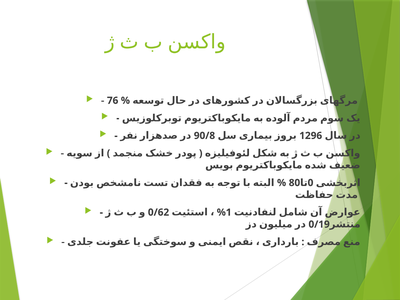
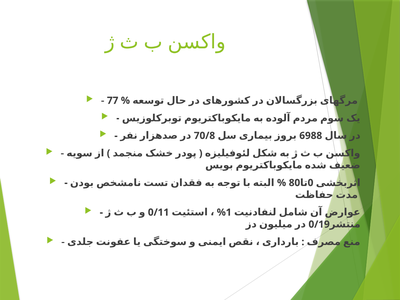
76: 76 -> 77 (113, 101)
90/8: 90/8 -> 70/8 (204, 136)
1296: 1296 -> 6988 (311, 136)
0/62: 0/62 -> 0/11 (159, 212)
